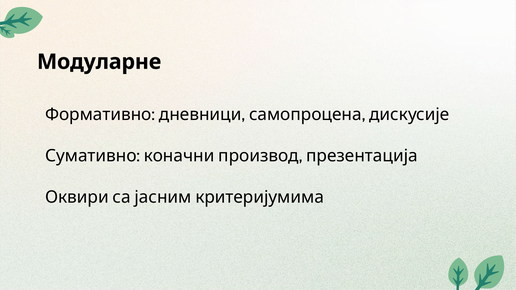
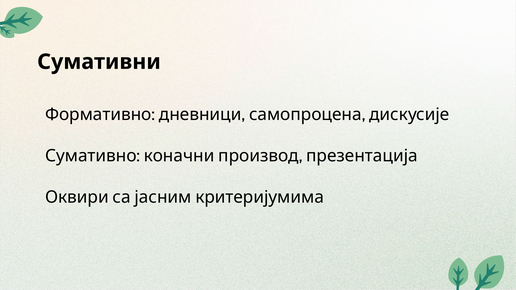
Модуларне: Модуларне -> Сумативни (99, 62)
